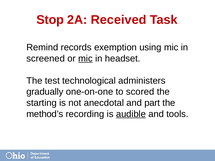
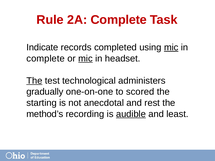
Stop: Stop -> Rule (50, 20)
2A Received: Received -> Complete (119, 20)
Remind: Remind -> Indicate (42, 47)
exemption: exemption -> completed (115, 47)
mic underline: none -> present (171, 47)
screened: screened -> complete (46, 59)
The underline: none -> present (34, 81)
part: part -> rest (152, 103)
tools: tools -> least (177, 114)
